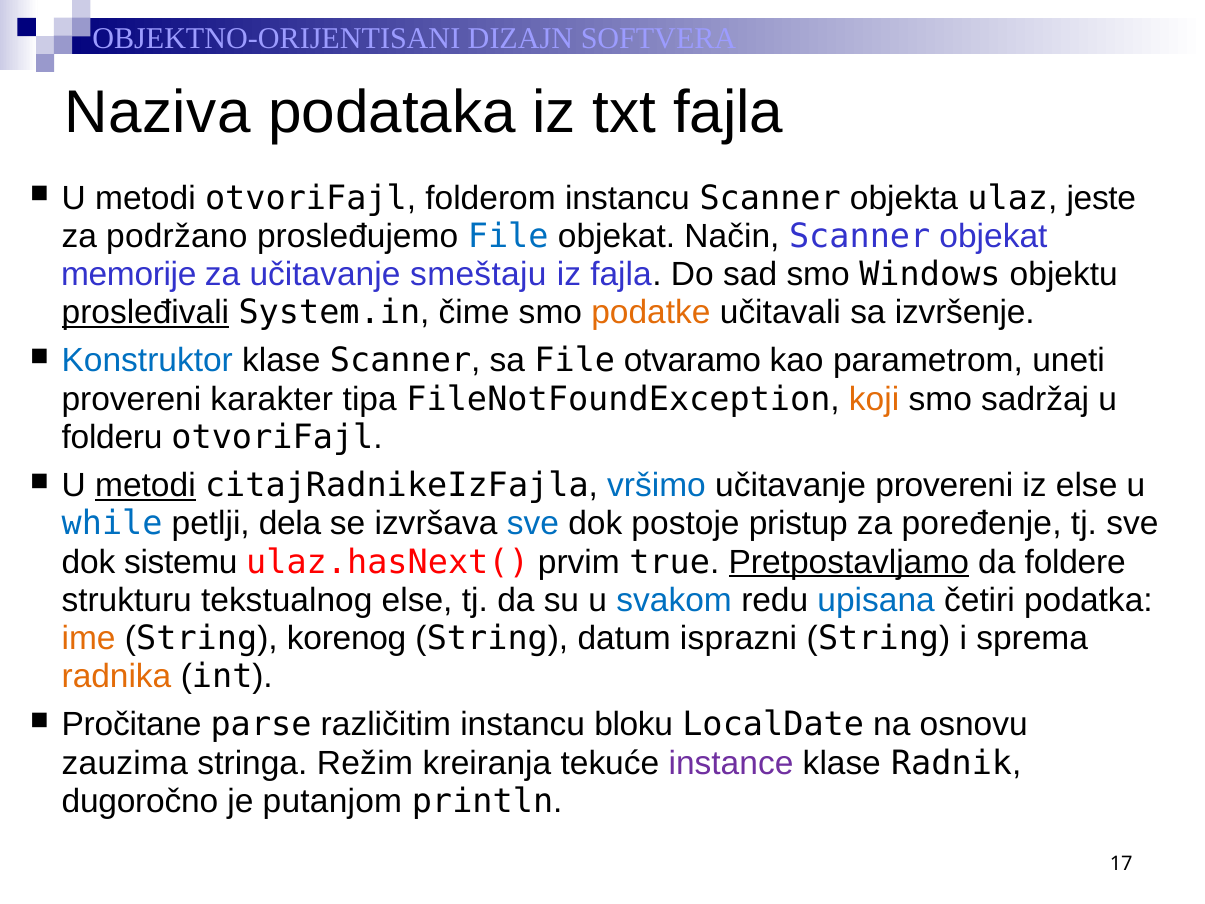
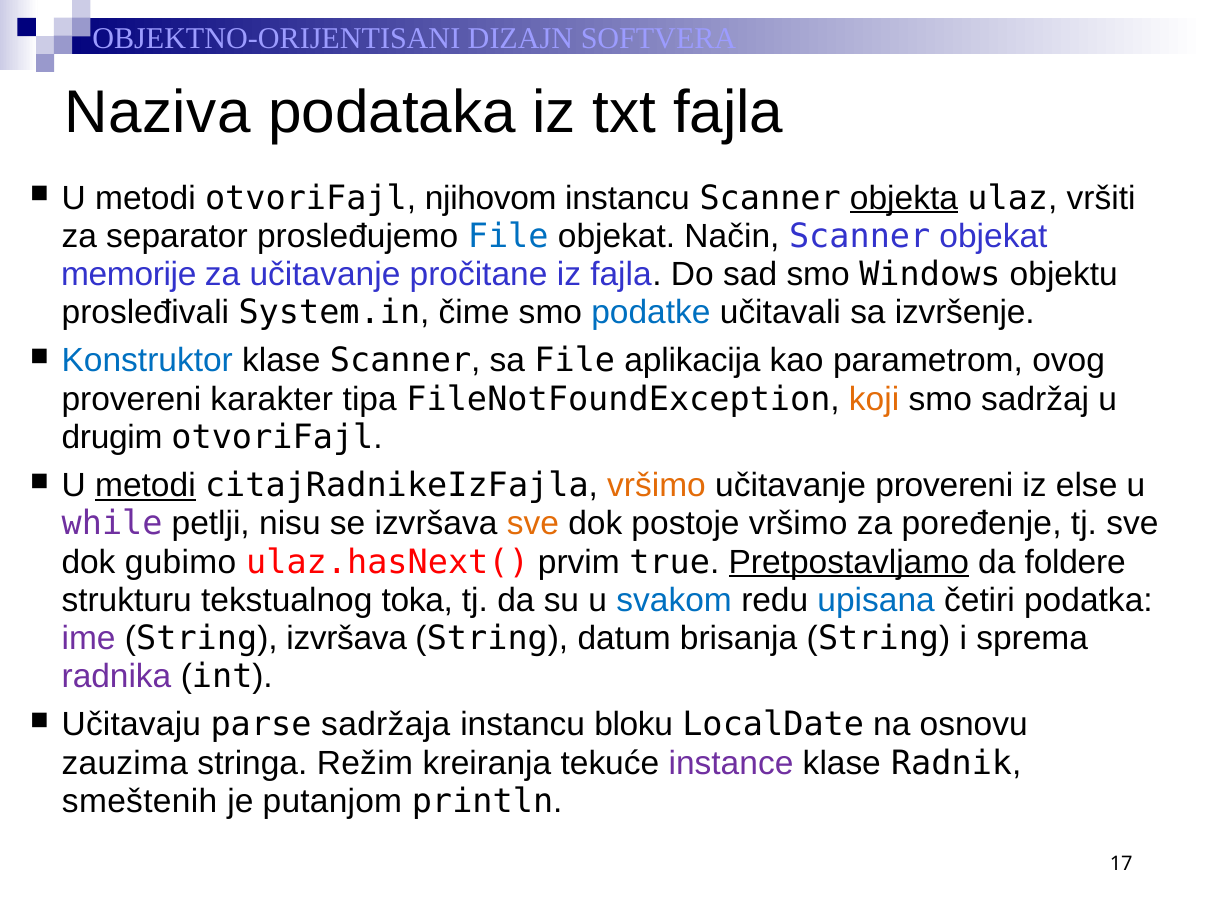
folderom: folderom -> njihovom (491, 198)
objekta underline: none -> present (904, 198)
jeste: jeste -> vršiti (1101, 198)
podržano: podržano -> separator (177, 236)
smeštaju: smeštaju -> pročitane (479, 274)
prosleđivali underline: present -> none (145, 313)
podatke colour: orange -> blue (651, 313)
otvaramo: otvaramo -> aplikacija (692, 361)
uneti: uneti -> ovog (1069, 361)
folderu: folderu -> drugim (112, 437)
vršimo colour: blue -> orange (656, 485)
while colour: blue -> purple (112, 524)
dela: dela -> nisu (290, 524)
sve colour: blue -> orange (533, 524)
postoje pristup: pristup -> vršimo (798, 524)
sistemu: sistemu -> gubimo (181, 562)
tekstualnog else: else -> toka (417, 600)
ime colour: orange -> purple (89, 638)
String korenog: korenog -> izvršava (347, 638)
isprazni: isprazni -> brisanja (739, 638)
radnika colour: orange -> purple (116, 676)
Pročitane: Pročitane -> Učitavaju (131, 725)
različitim: različitim -> sadržaja (386, 725)
dugoročno: dugoročno -> smeštenih (140, 801)
